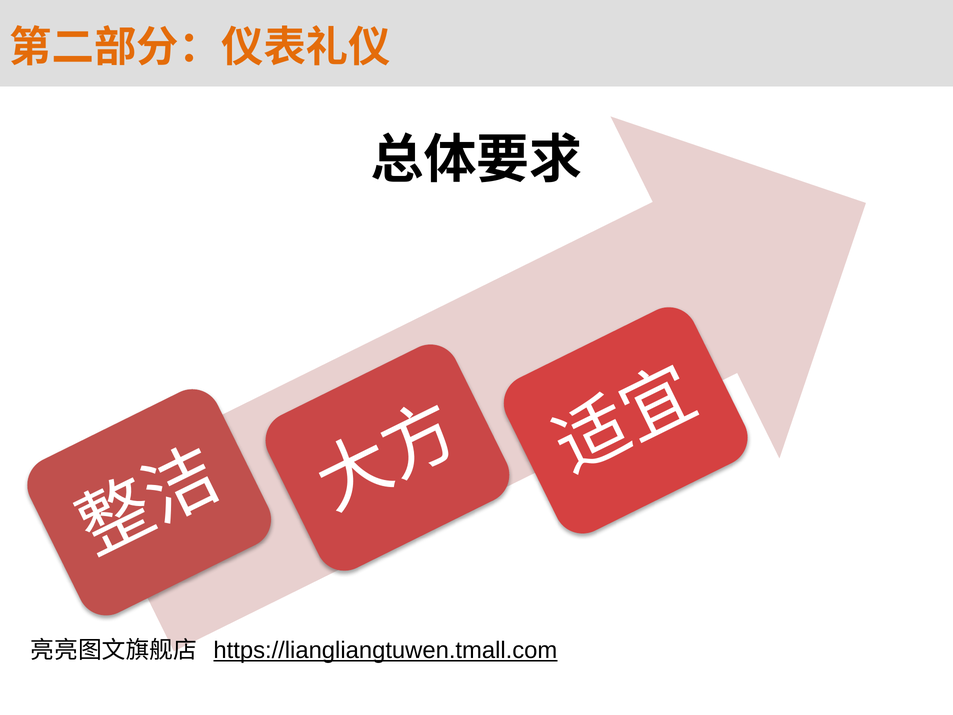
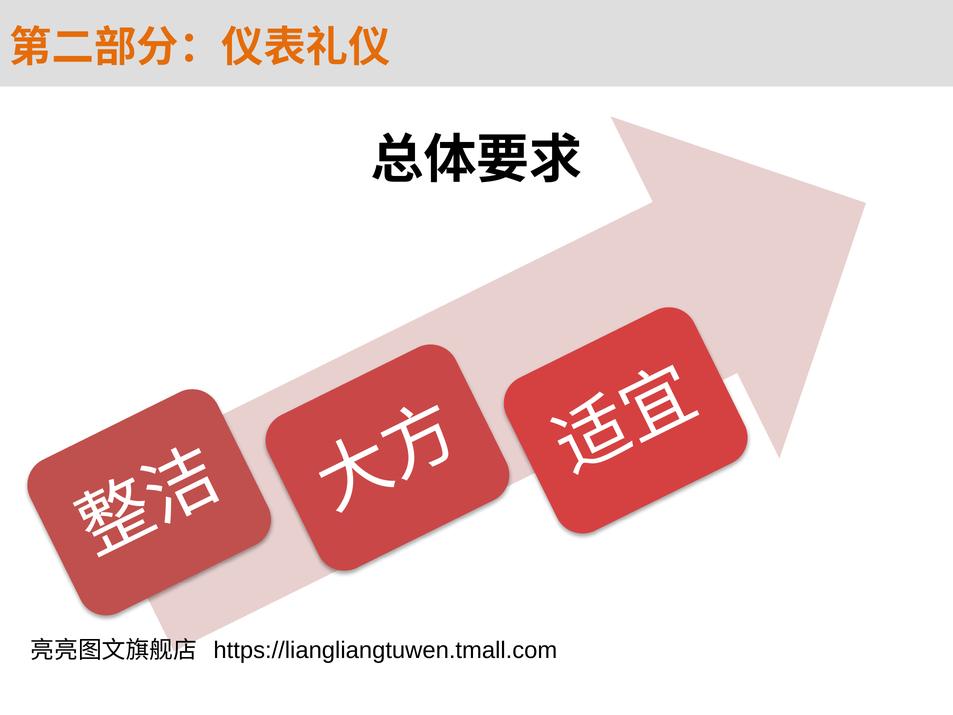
https://liangliangtuwen.tmall.com underline: present -> none (385, 650)
